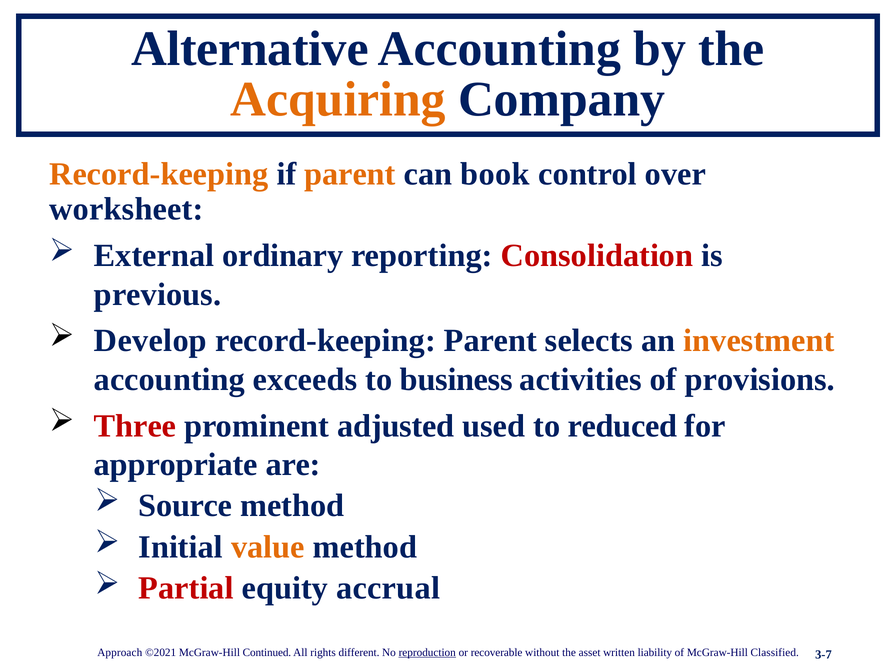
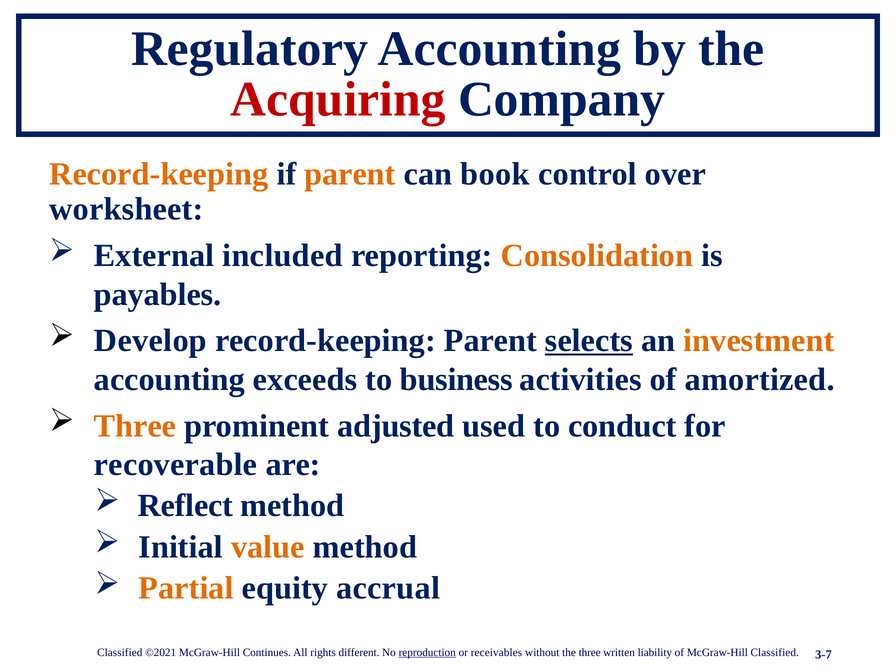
Alternative: Alternative -> Regulatory (250, 49)
Acquiring colour: orange -> red (338, 99)
ordinary: ordinary -> included (283, 256)
Consolidation colour: red -> orange (597, 256)
previous: previous -> payables (158, 294)
selects underline: none -> present (589, 341)
provisions: provisions -> amortized (760, 380)
Three colour: red -> orange (135, 426)
reduced: reduced -> conduct (622, 426)
appropriate: appropriate -> recoverable (176, 465)
Source: Source -> Reflect (185, 505)
Partial colour: red -> orange (186, 588)
Approach: Approach -> Classified (120, 653)
Continued: Continued -> Continues (267, 653)
recoverable: recoverable -> receivables (497, 653)
the asset: asset -> three (590, 653)
